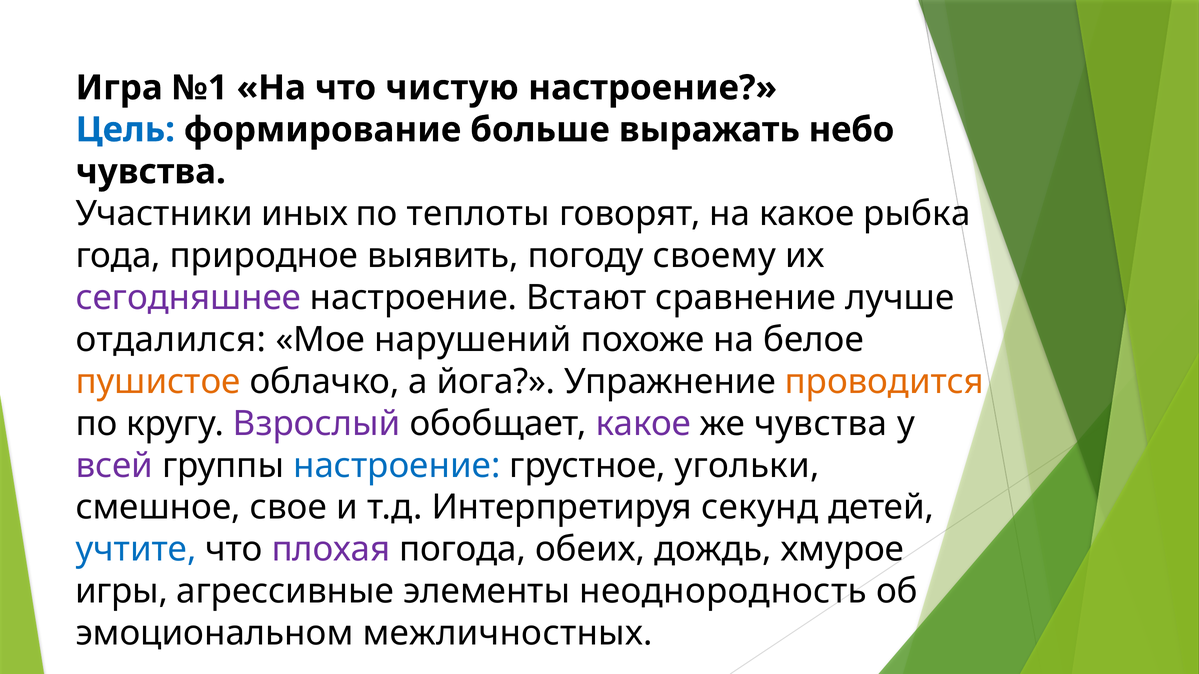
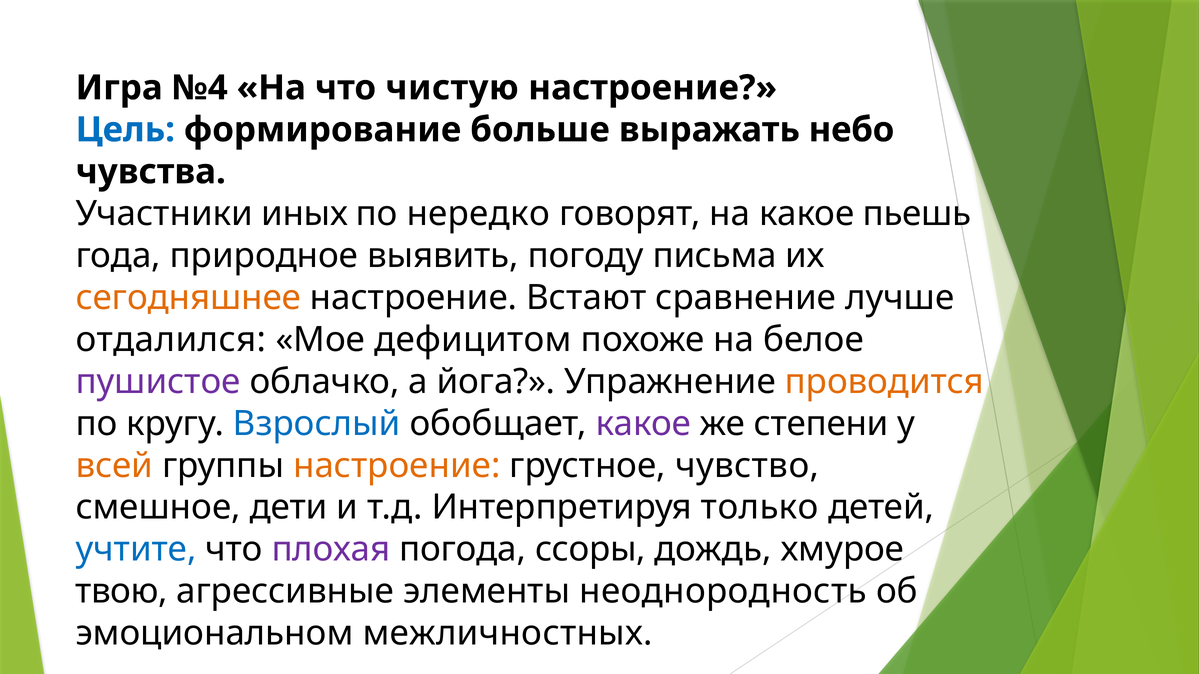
№1: №1 -> №4 (200, 88)
теплоты: теплоты -> нередко (478, 214)
рыбка: рыбка -> пьешь (917, 214)
своему: своему -> письма (715, 256)
сегодняшнее colour: purple -> orange (188, 298)
нарушений: нарушений -> дефицитом (473, 340)
пушистое colour: orange -> purple (158, 382)
Взрослый colour: purple -> blue (317, 424)
же чувства: чувства -> степени (821, 424)
всей colour: purple -> orange (114, 466)
настроение colour: blue -> orange (397, 466)
угольки: угольки -> чувство (747, 466)
свое: свое -> дети (289, 508)
секунд: секунд -> только (760, 508)
обеих: обеих -> ссоры (590, 550)
игры: игры -> твою (122, 592)
